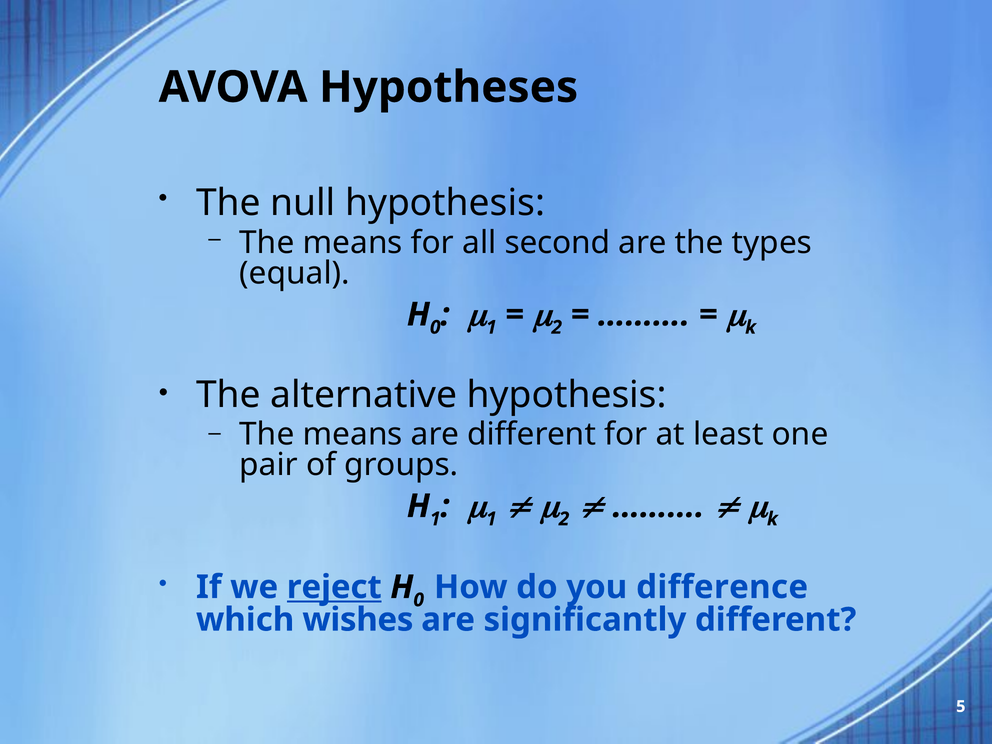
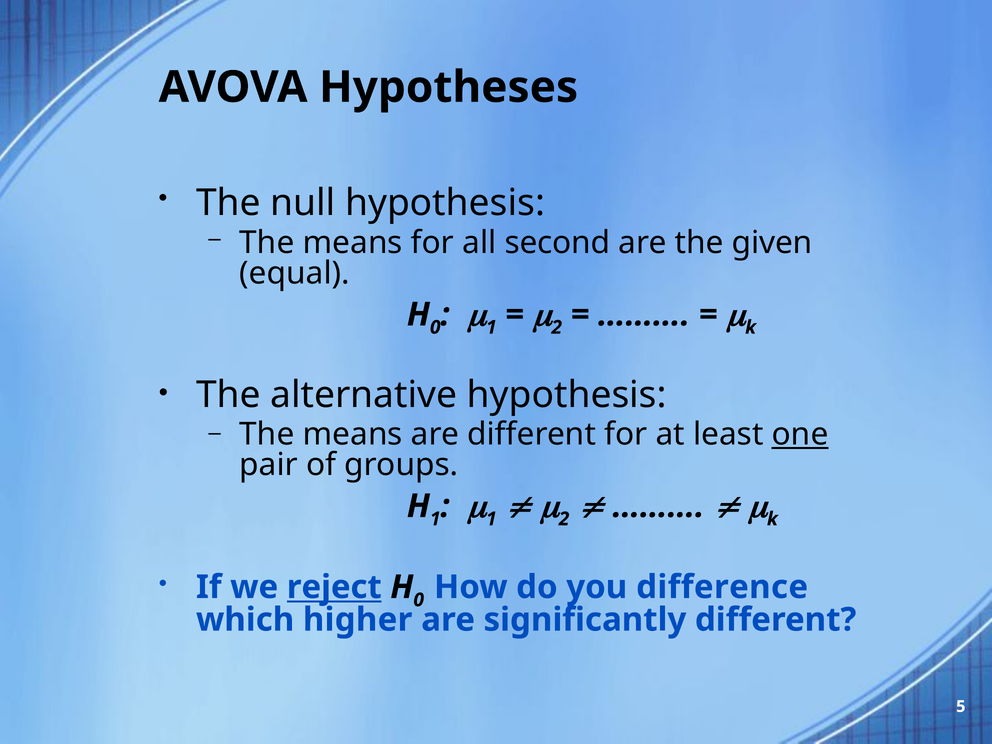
types: types -> given (772, 243)
one underline: none -> present (800, 434)
wishes: wishes -> higher (358, 620)
